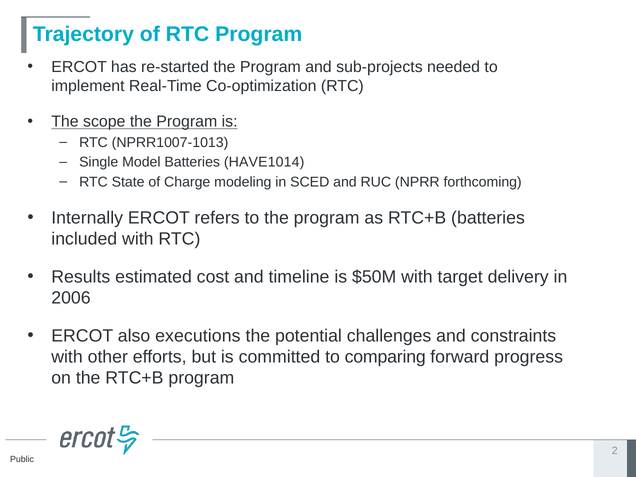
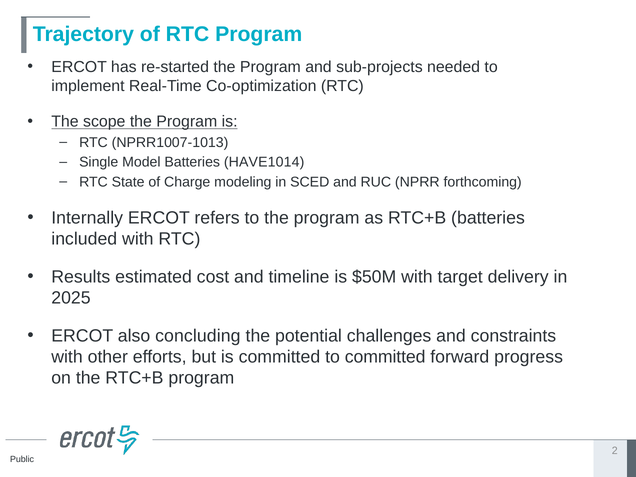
2006: 2006 -> 2025 (71, 298)
executions: executions -> concluding (198, 336)
to comparing: comparing -> committed (385, 357)
